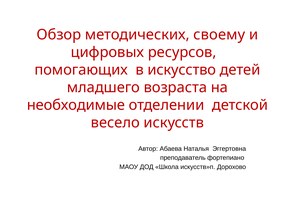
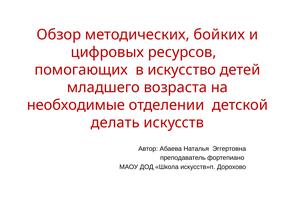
своему: своему -> бойких (219, 35)
весело: весело -> делать (115, 122)
